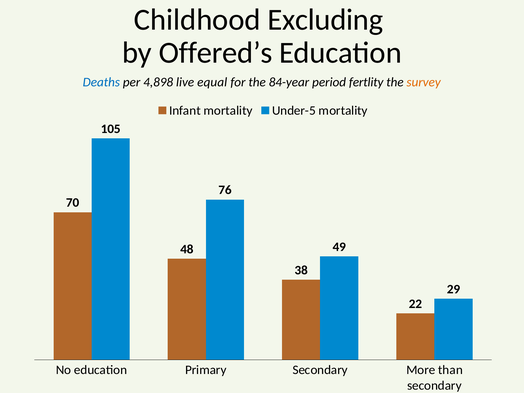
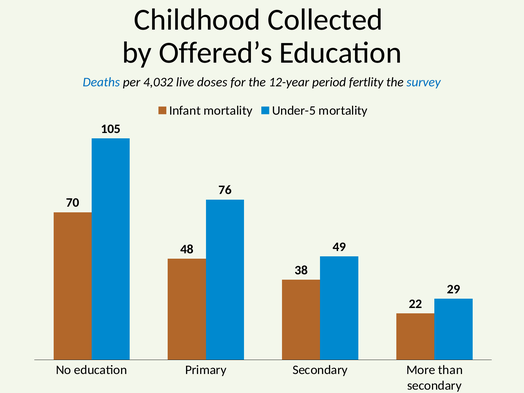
Excluding: Excluding -> Collected (325, 20)
4,898: 4,898 -> 4,032 (158, 82)
equal: equal -> doses (212, 82)
84-year: 84-year -> 12-year (289, 82)
survey colour: orange -> blue (424, 82)
